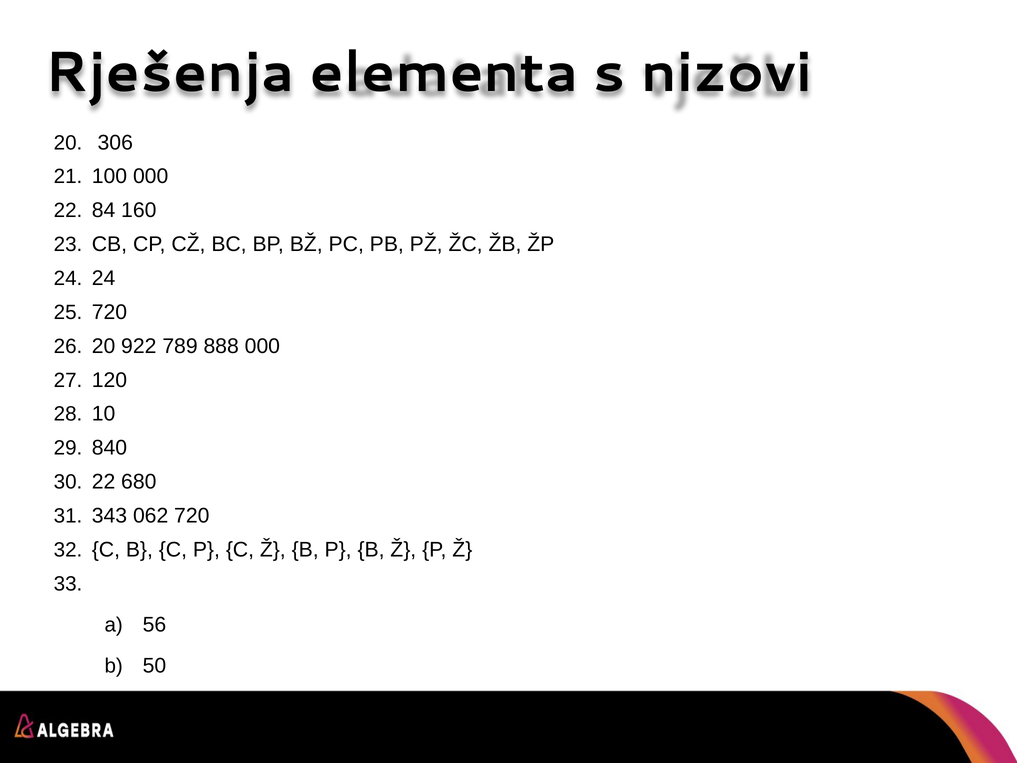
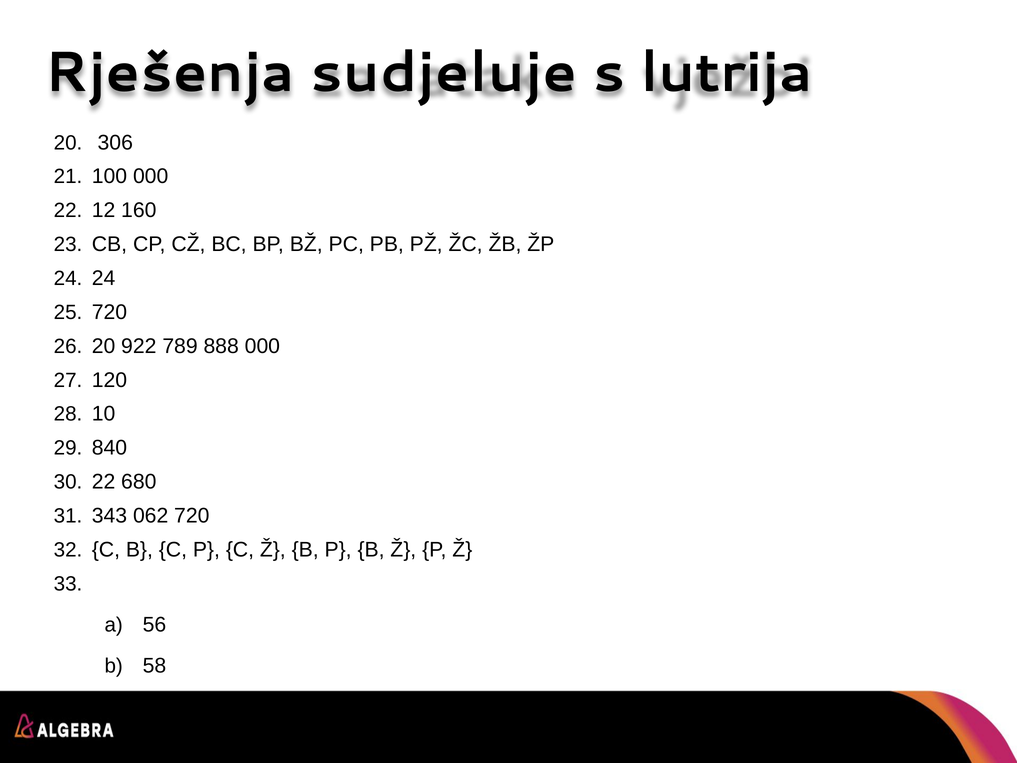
elementa: elementa -> sudjeluje (444, 73)
nizovi: nizovi -> lutrija (727, 73)
84: 84 -> 12 (104, 210)
50: 50 -> 58 (154, 665)
